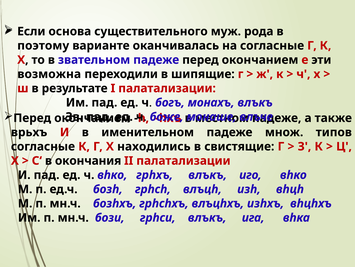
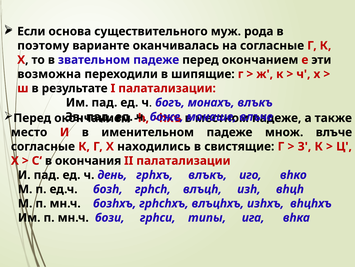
врьхъ: врьхъ -> место (29, 132)
множ типов: типов -> влъче (334, 132)
ч вhко: вhко -> день (112, 175)
грhси влъкъ: влъкъ -> типы (207, 217)
